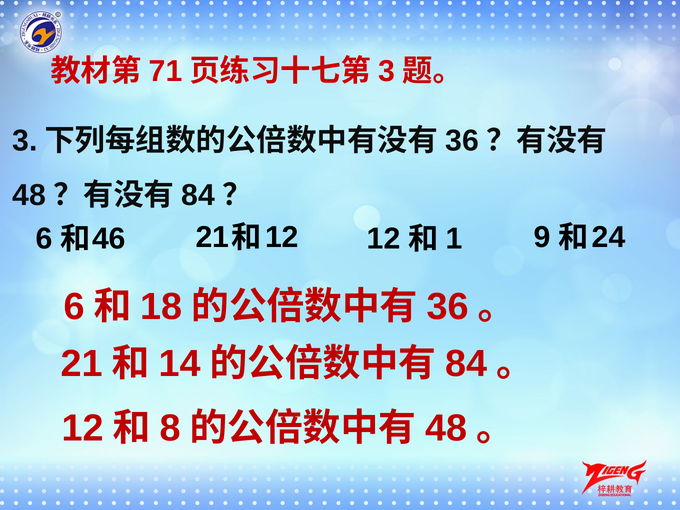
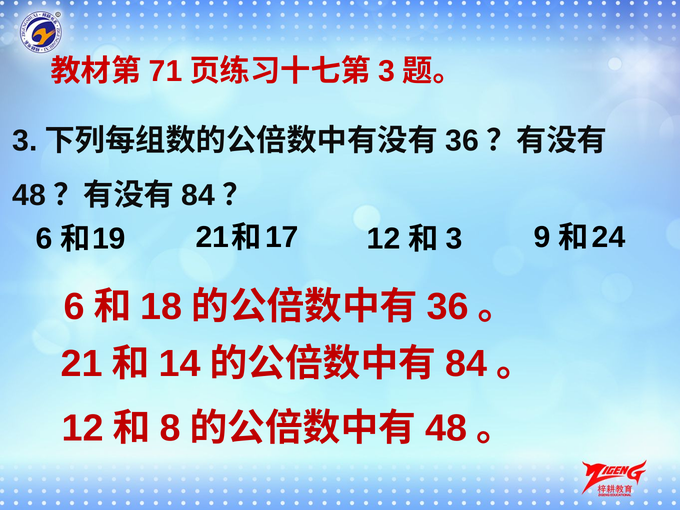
21 12: 12 -> 17 (282, 237)
46: 46 -> 19 (109, 239)
12 1: 1 -> 3 (454, 239)
